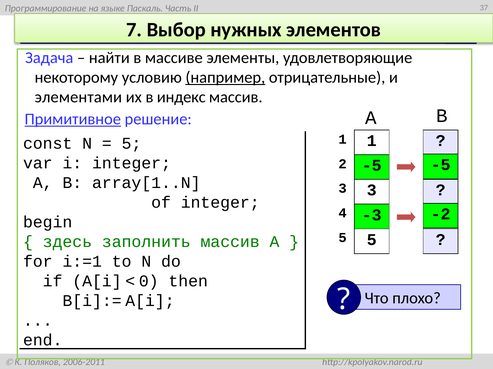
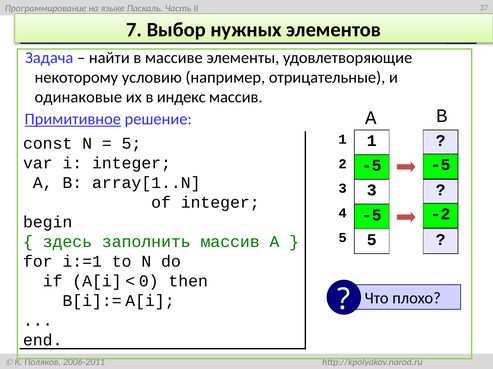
например underline: present -> none (225, 78)
элементами: элементами -> одинаковые (78, 97)
-3: -3 -> -5 (372, 215)
